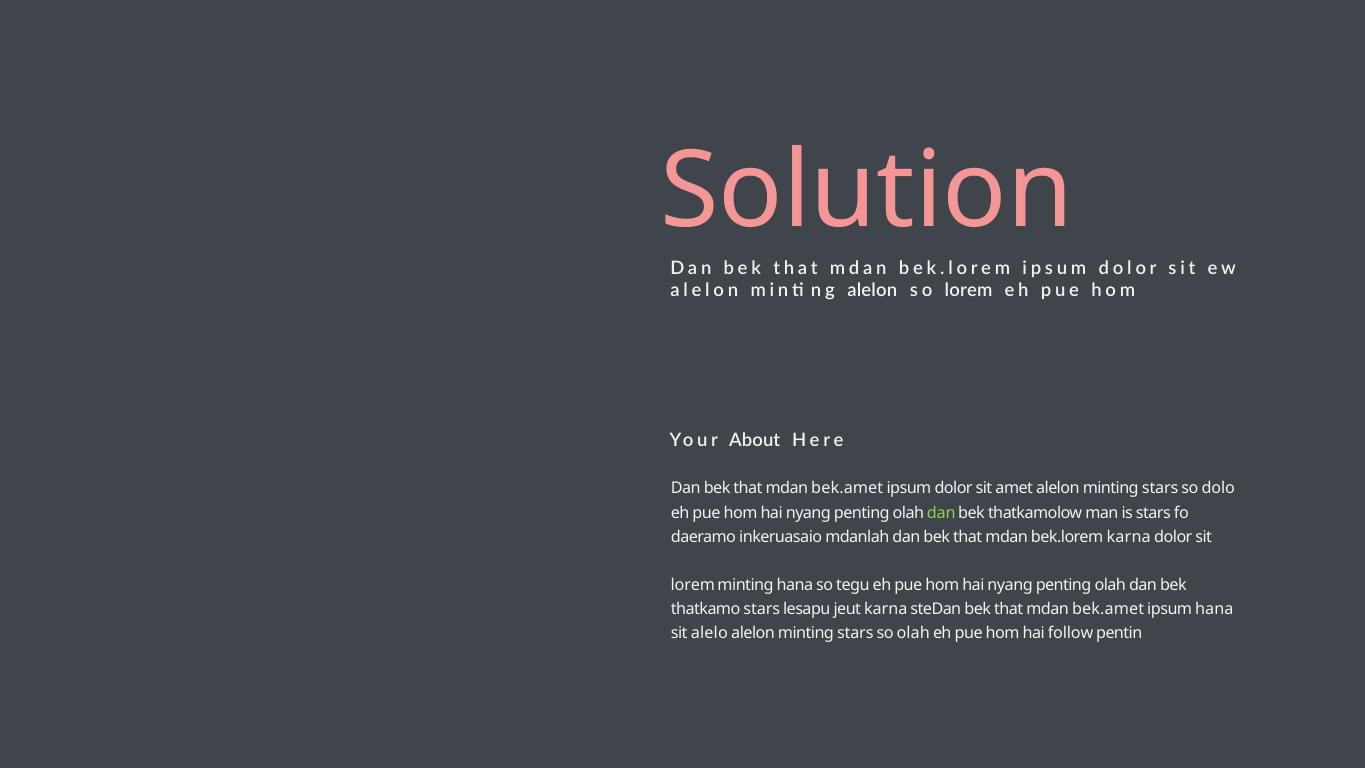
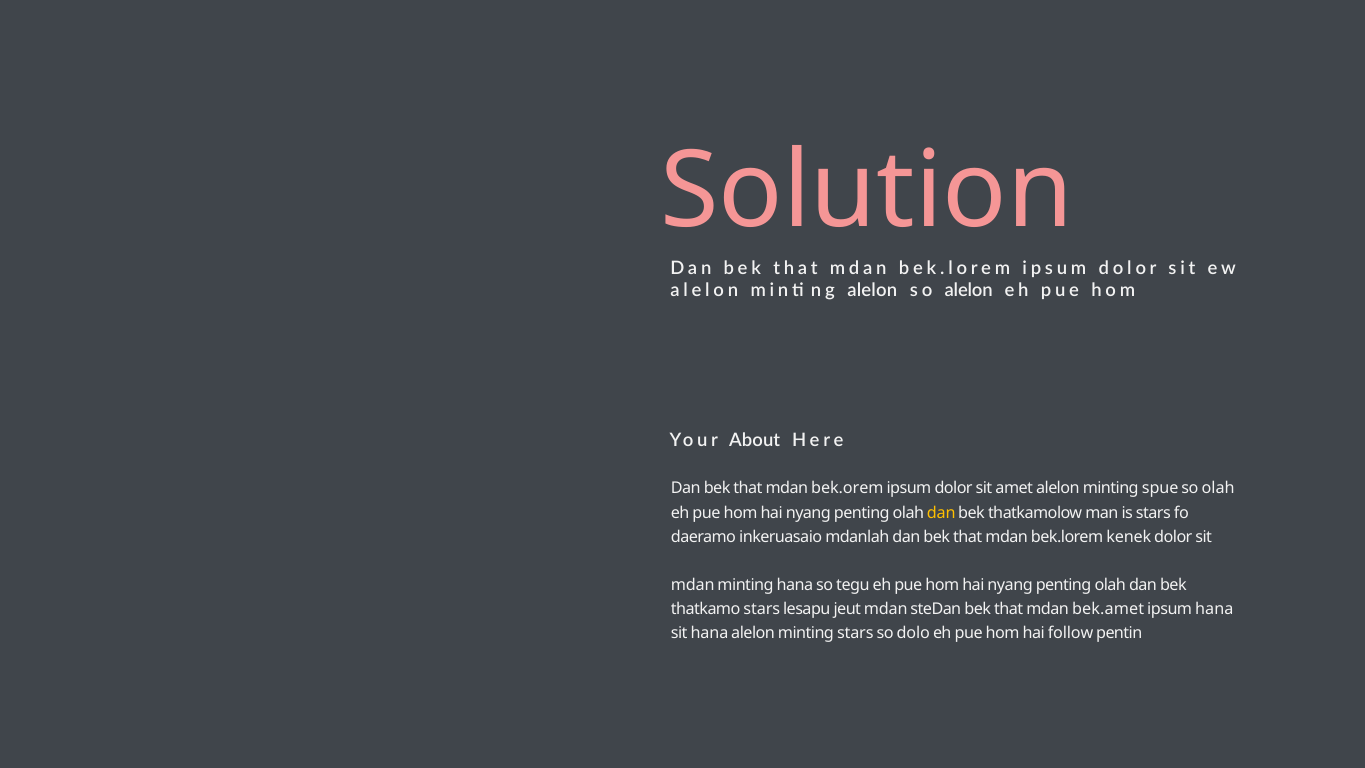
so lorem: lorem -> alelon (969, 290)
bek.amet: bek.amet -> bek.orem (847, 488)
amet alelon minting stars: stars -> spue (1160, 488)
so dolo: dolo -> olah (1218, 488)
dan colour: light green -> yellow (941, 513)
bek.lorem karna: karna -> kenek (1129, 537)
lorem: lorem -> mdan (693, 585)
jeut karna: karna -> mdan (886, 609)
sit alelo: alelo -> hana (709, 633)
so olah: olah -> dolo (913, 633)
